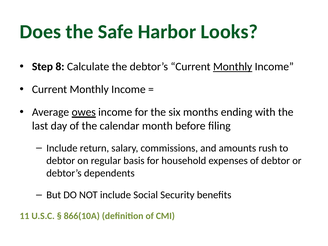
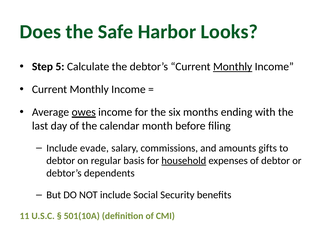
8: 8 -> 5 (60, 67)
return: return -> evade (94, 148)
rush: rush -> gifts (268, 148)
household underline: none -> present (184, 161)
866(10A: 866(10A -> 501(10A (82, 216)
